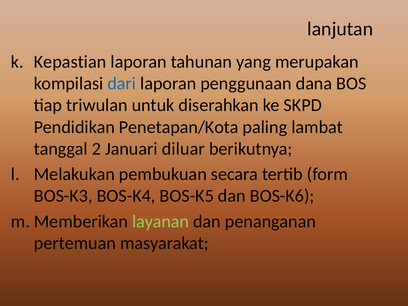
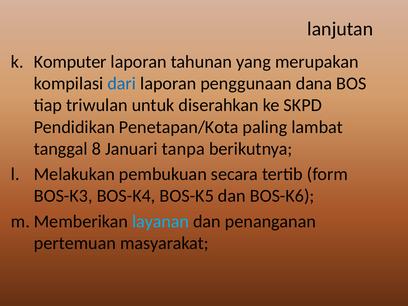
Kepastian: Kepastian -> Komputer (70, 62)
2: 2 -> 8 (96, 149)
diluar: diluar -> tanpa (183, 149)
layanan colour: light green -> light blue (161, 221)
